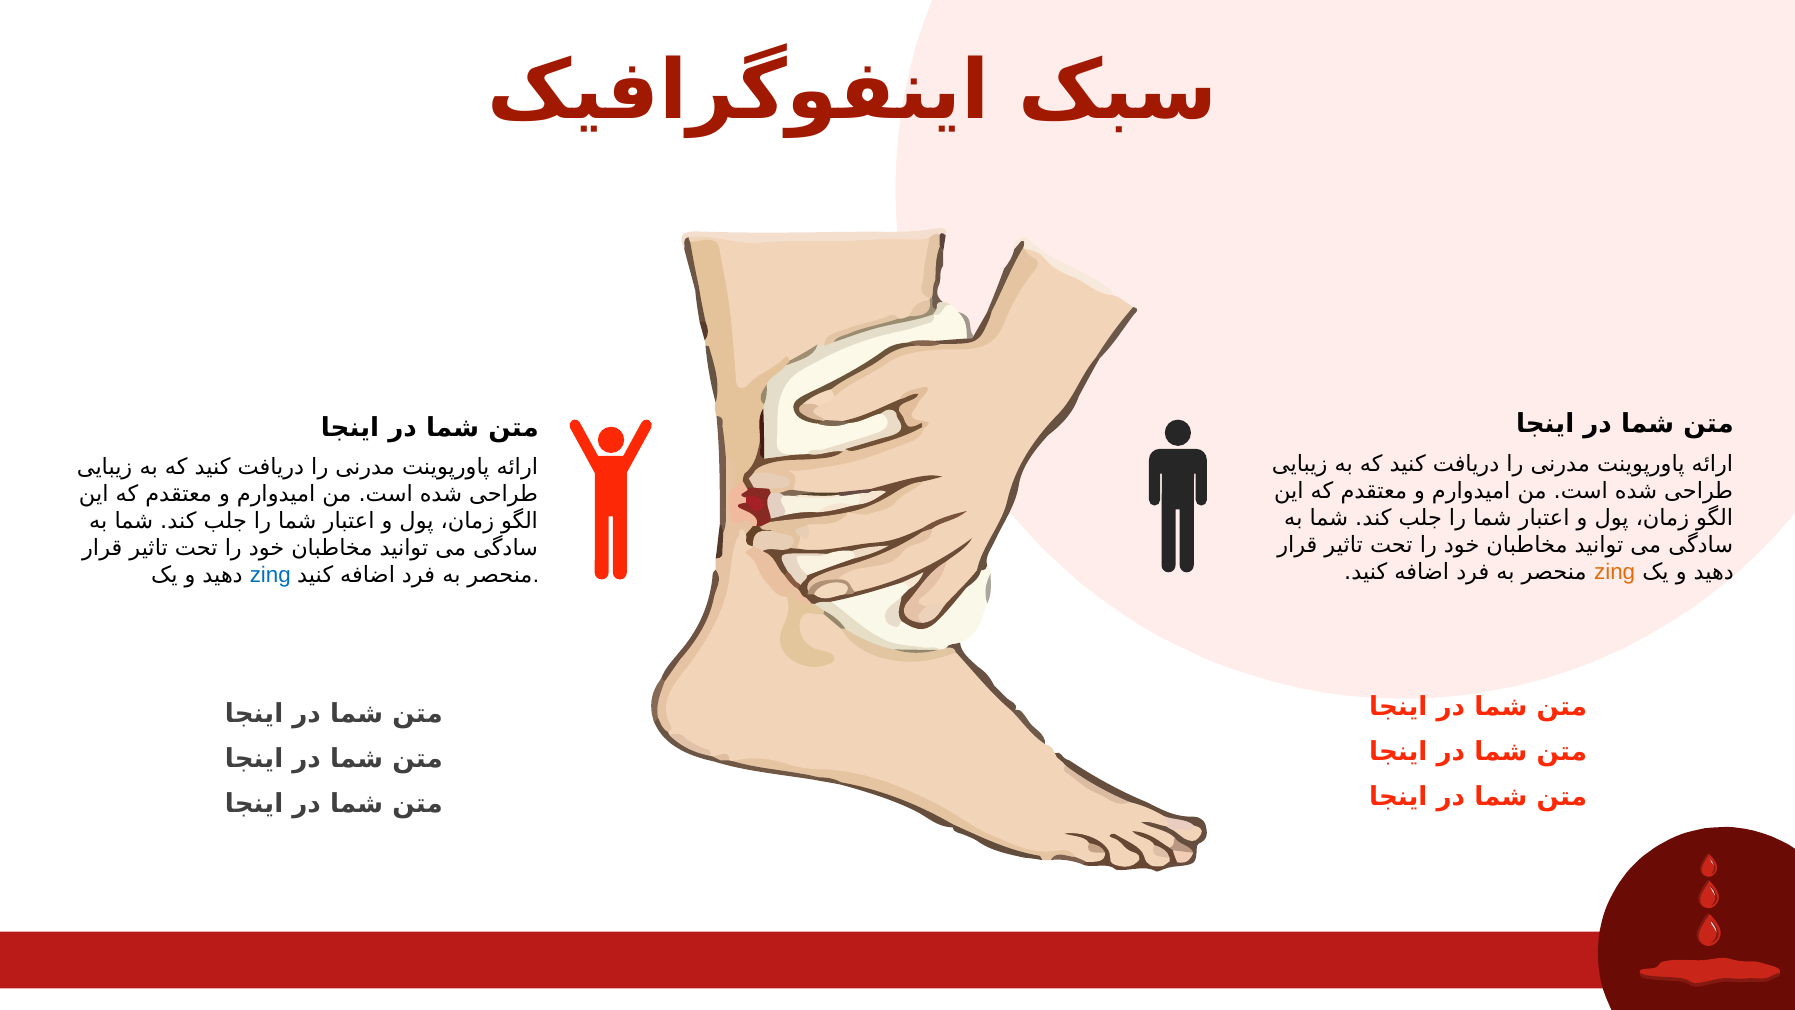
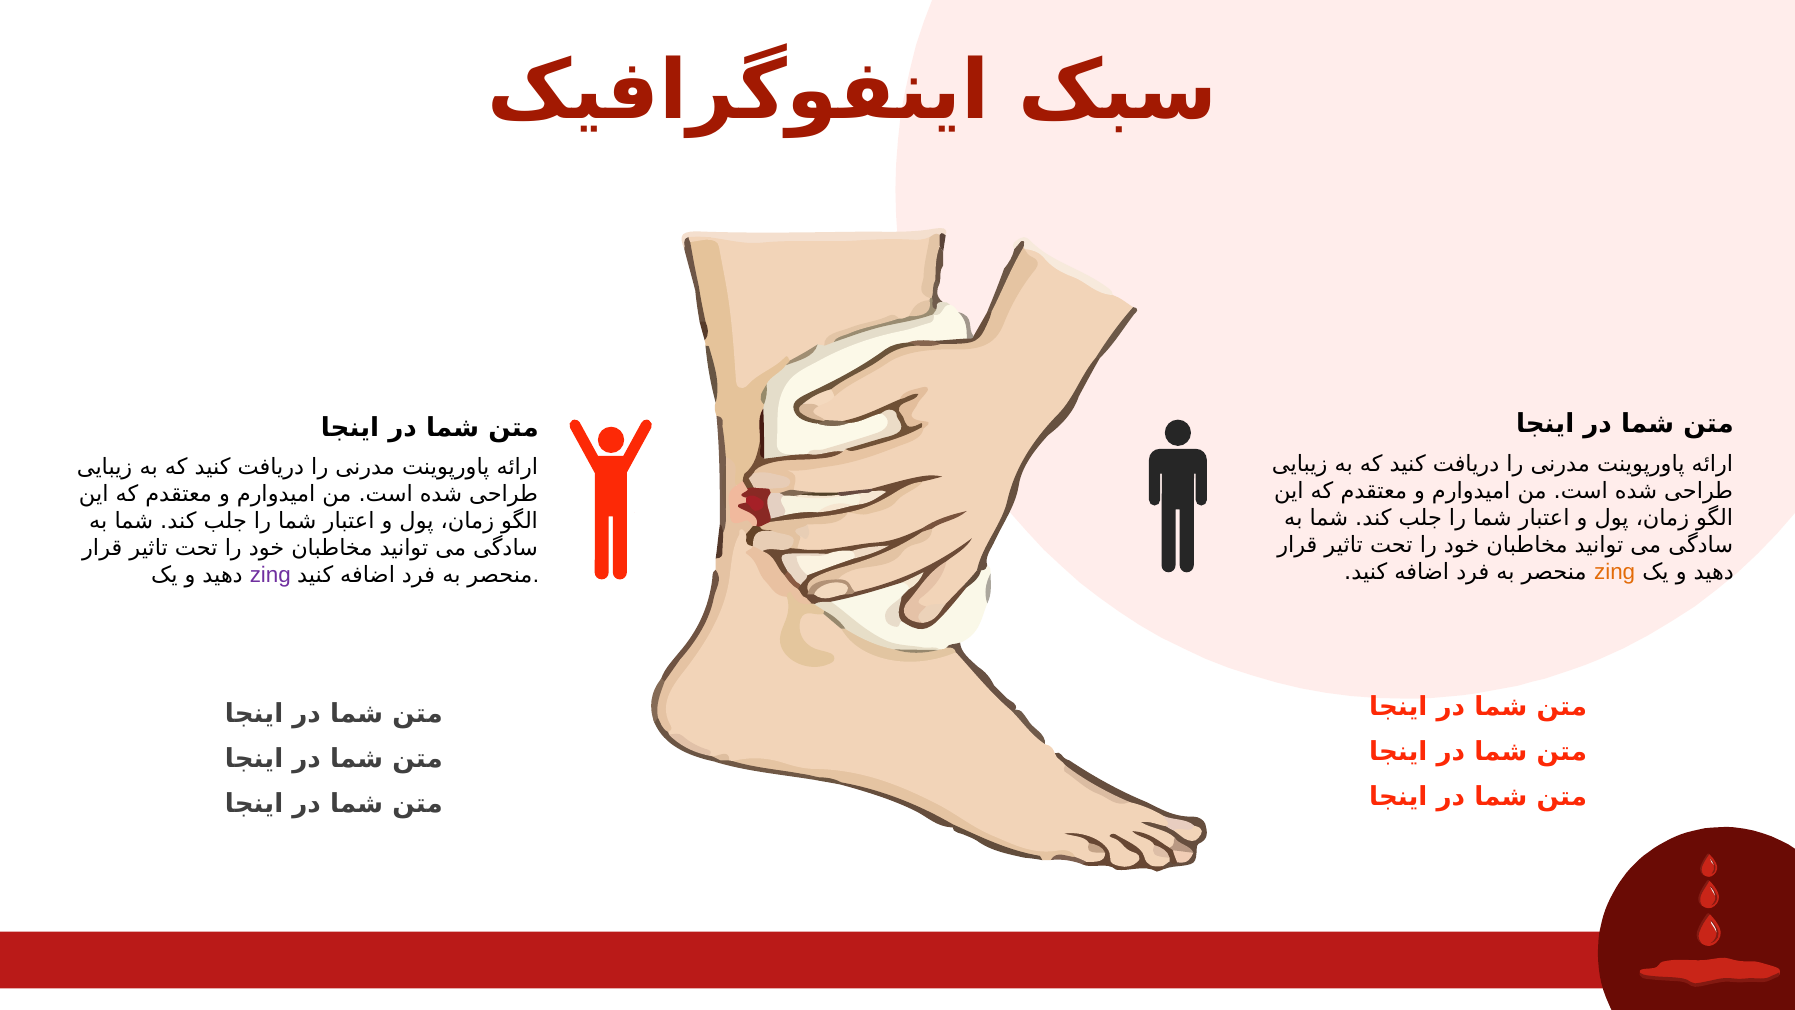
zing colour: blue -> purple (270, 575)
